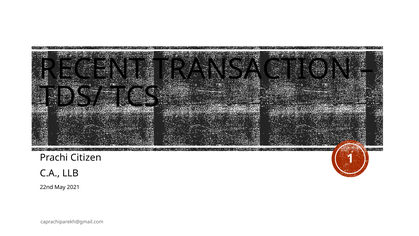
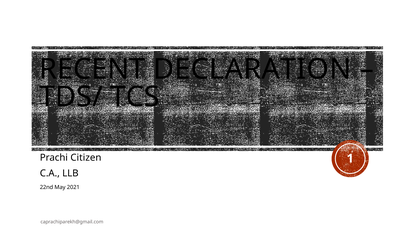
TRANSACTION: TRANSACTION -> DECLARATION (252, 69)
